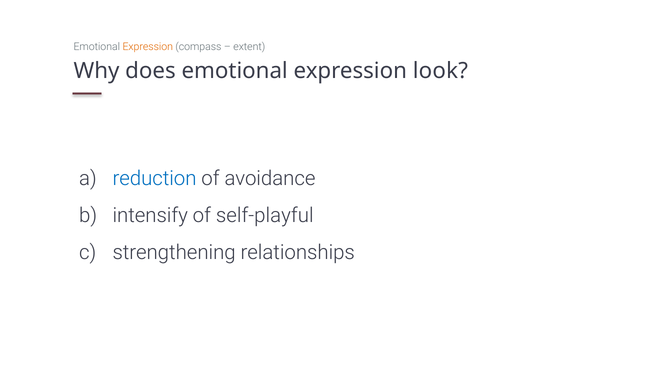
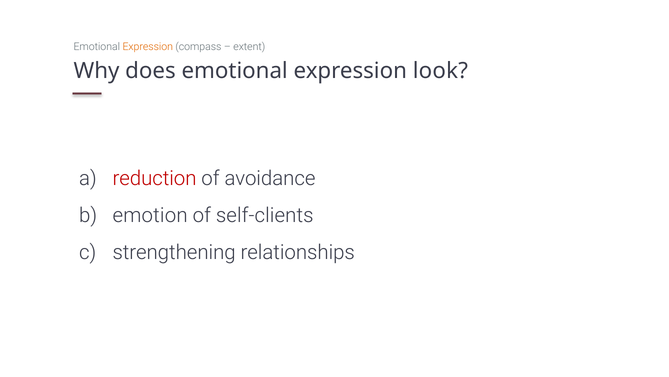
reduction colour: blue -> red (155, 178)
intensify: intensify -> emotion (150, 215)
self-playful: self-playful -> self-clients (265, 215)
